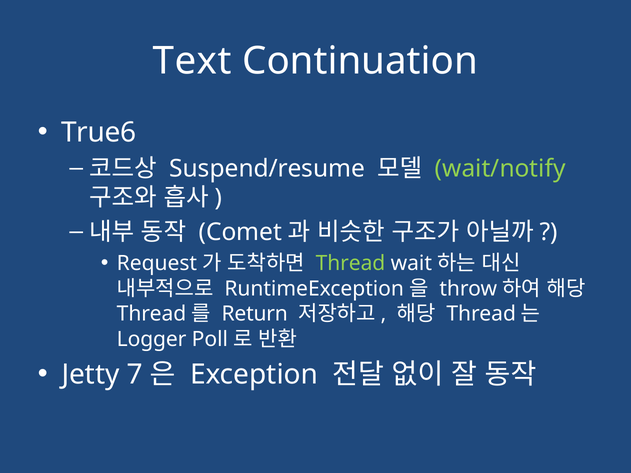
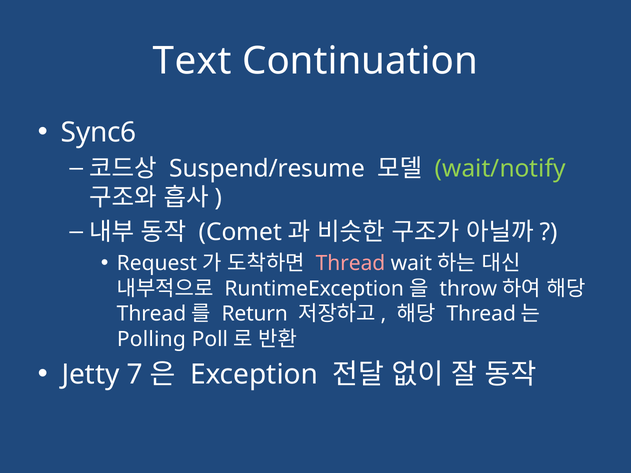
True6: True6 -> Sync6 (99, 132)
Thread colour: light green -> pink (350, 264)
Logger: Logger -> Polling (151, 339)
